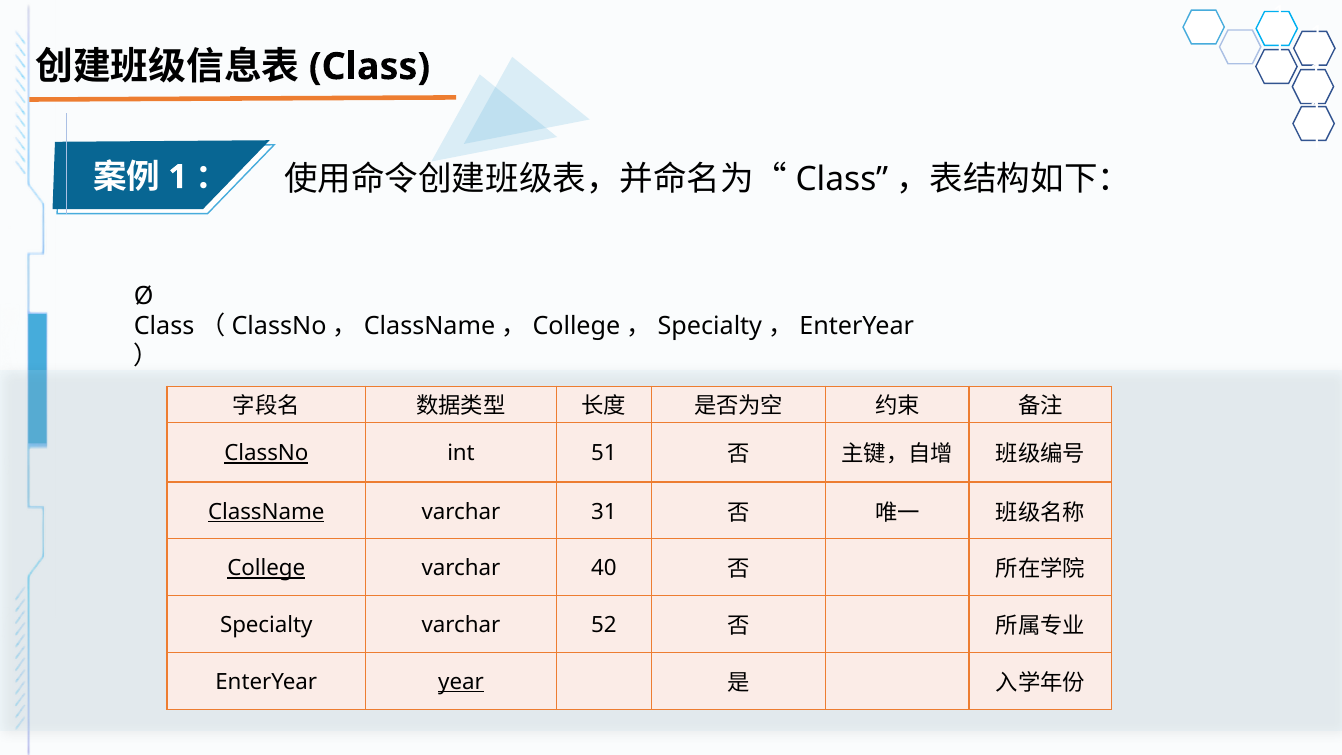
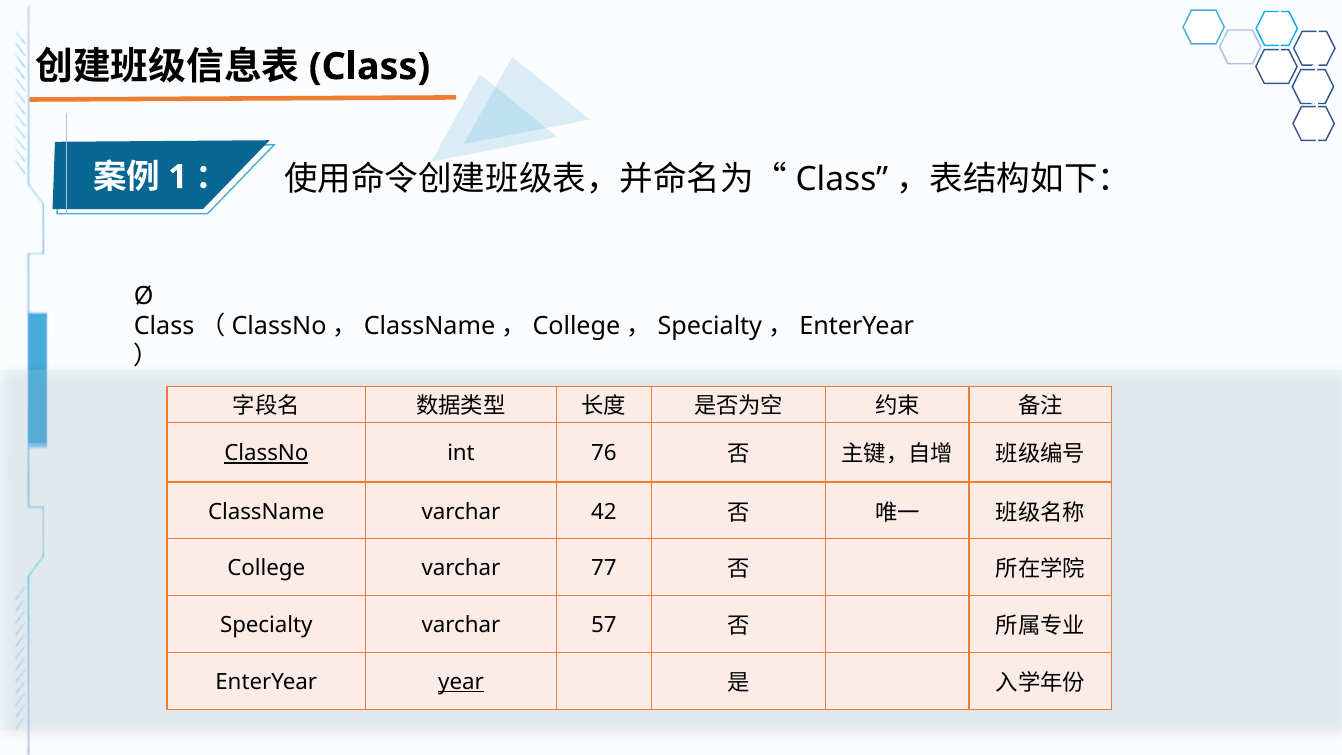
51: 51 -> 76 (604, 453)
ClassName underline: present -> none (266, 512)
31: 31 -> 42 (604, 512)
College underline: present -> none (266, 568)
40: 40 -> 77 (604, 568)
52: 52 -> 57 (604, 625)
